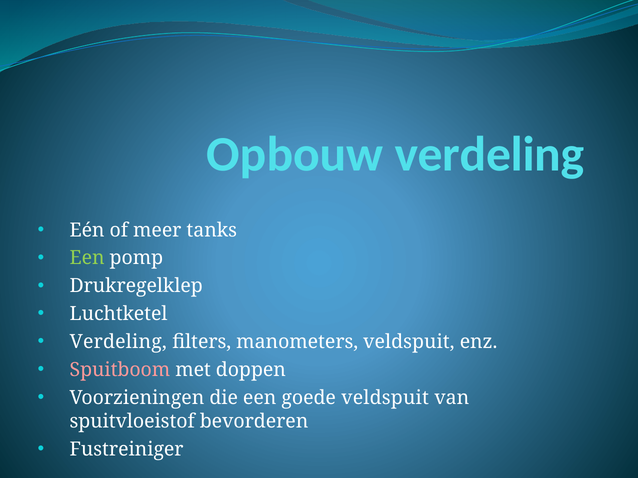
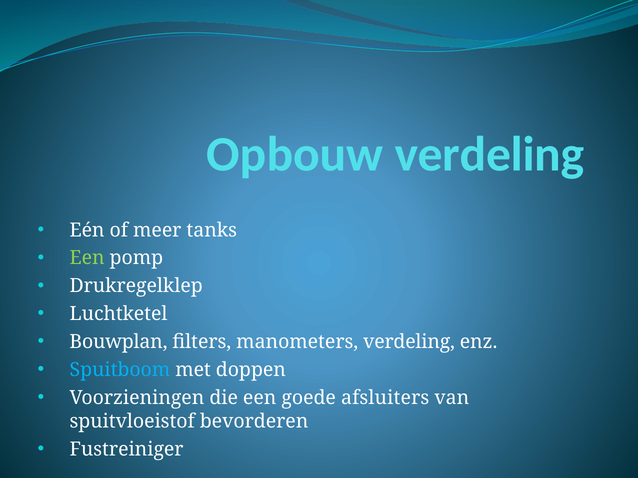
Verdeling: Verdeling -> Bouwplan (118, 342)
manometers veldspuit: veldspuit -> verdeling (409, 342)
Spuitboom colour: pink -> light blue (120, 370)
goede veldspuit: veldspuit -> afsluiters (385, 398)
